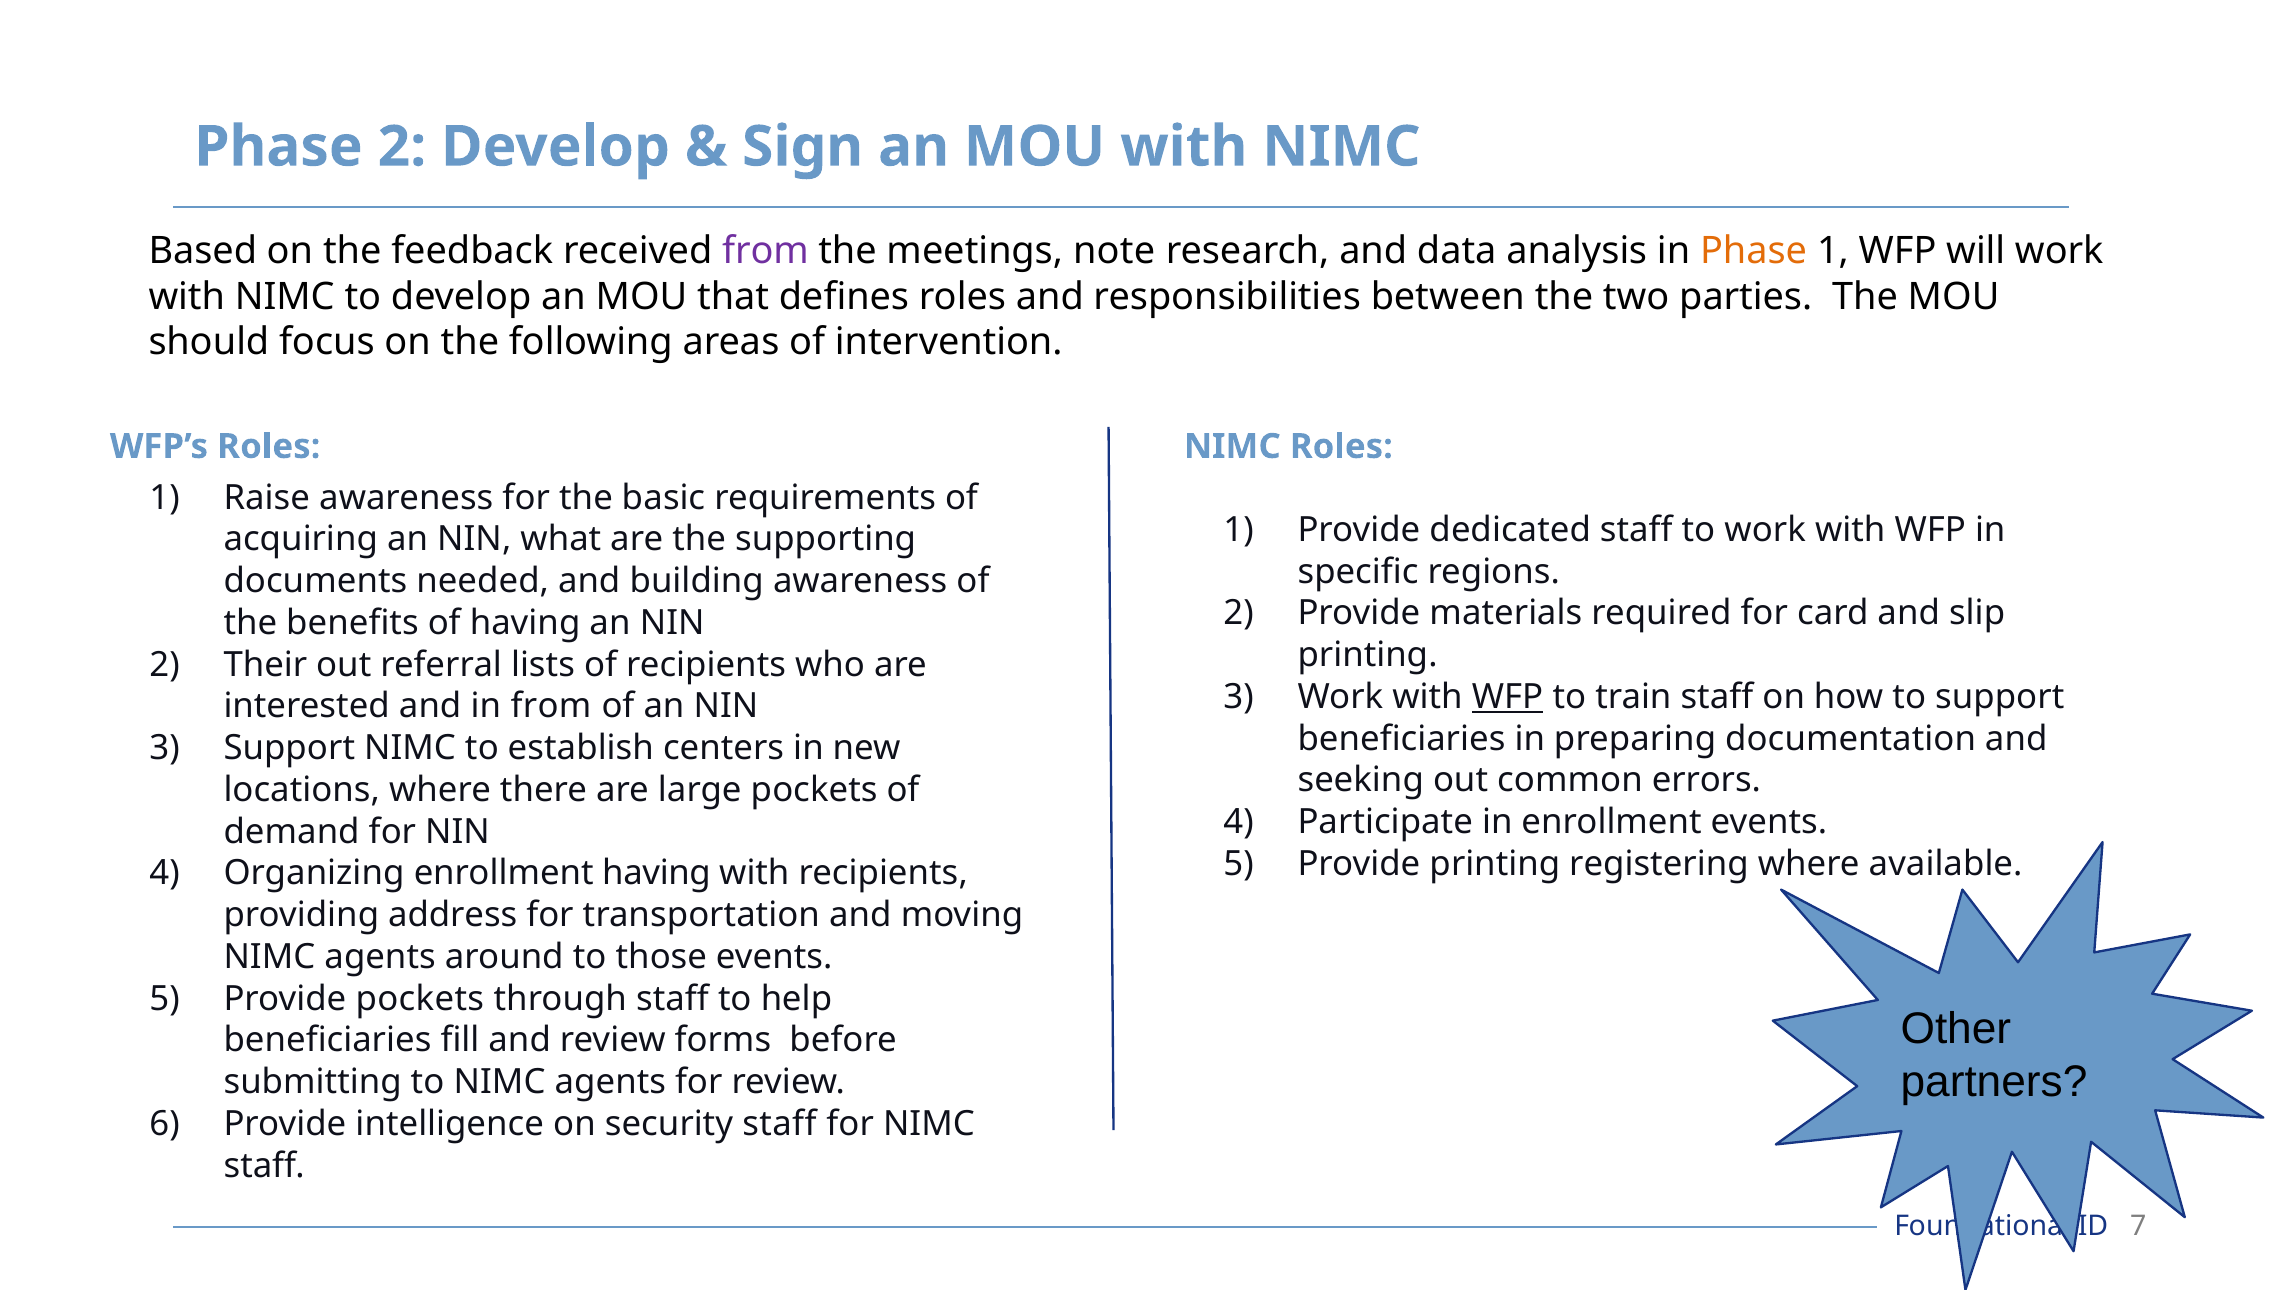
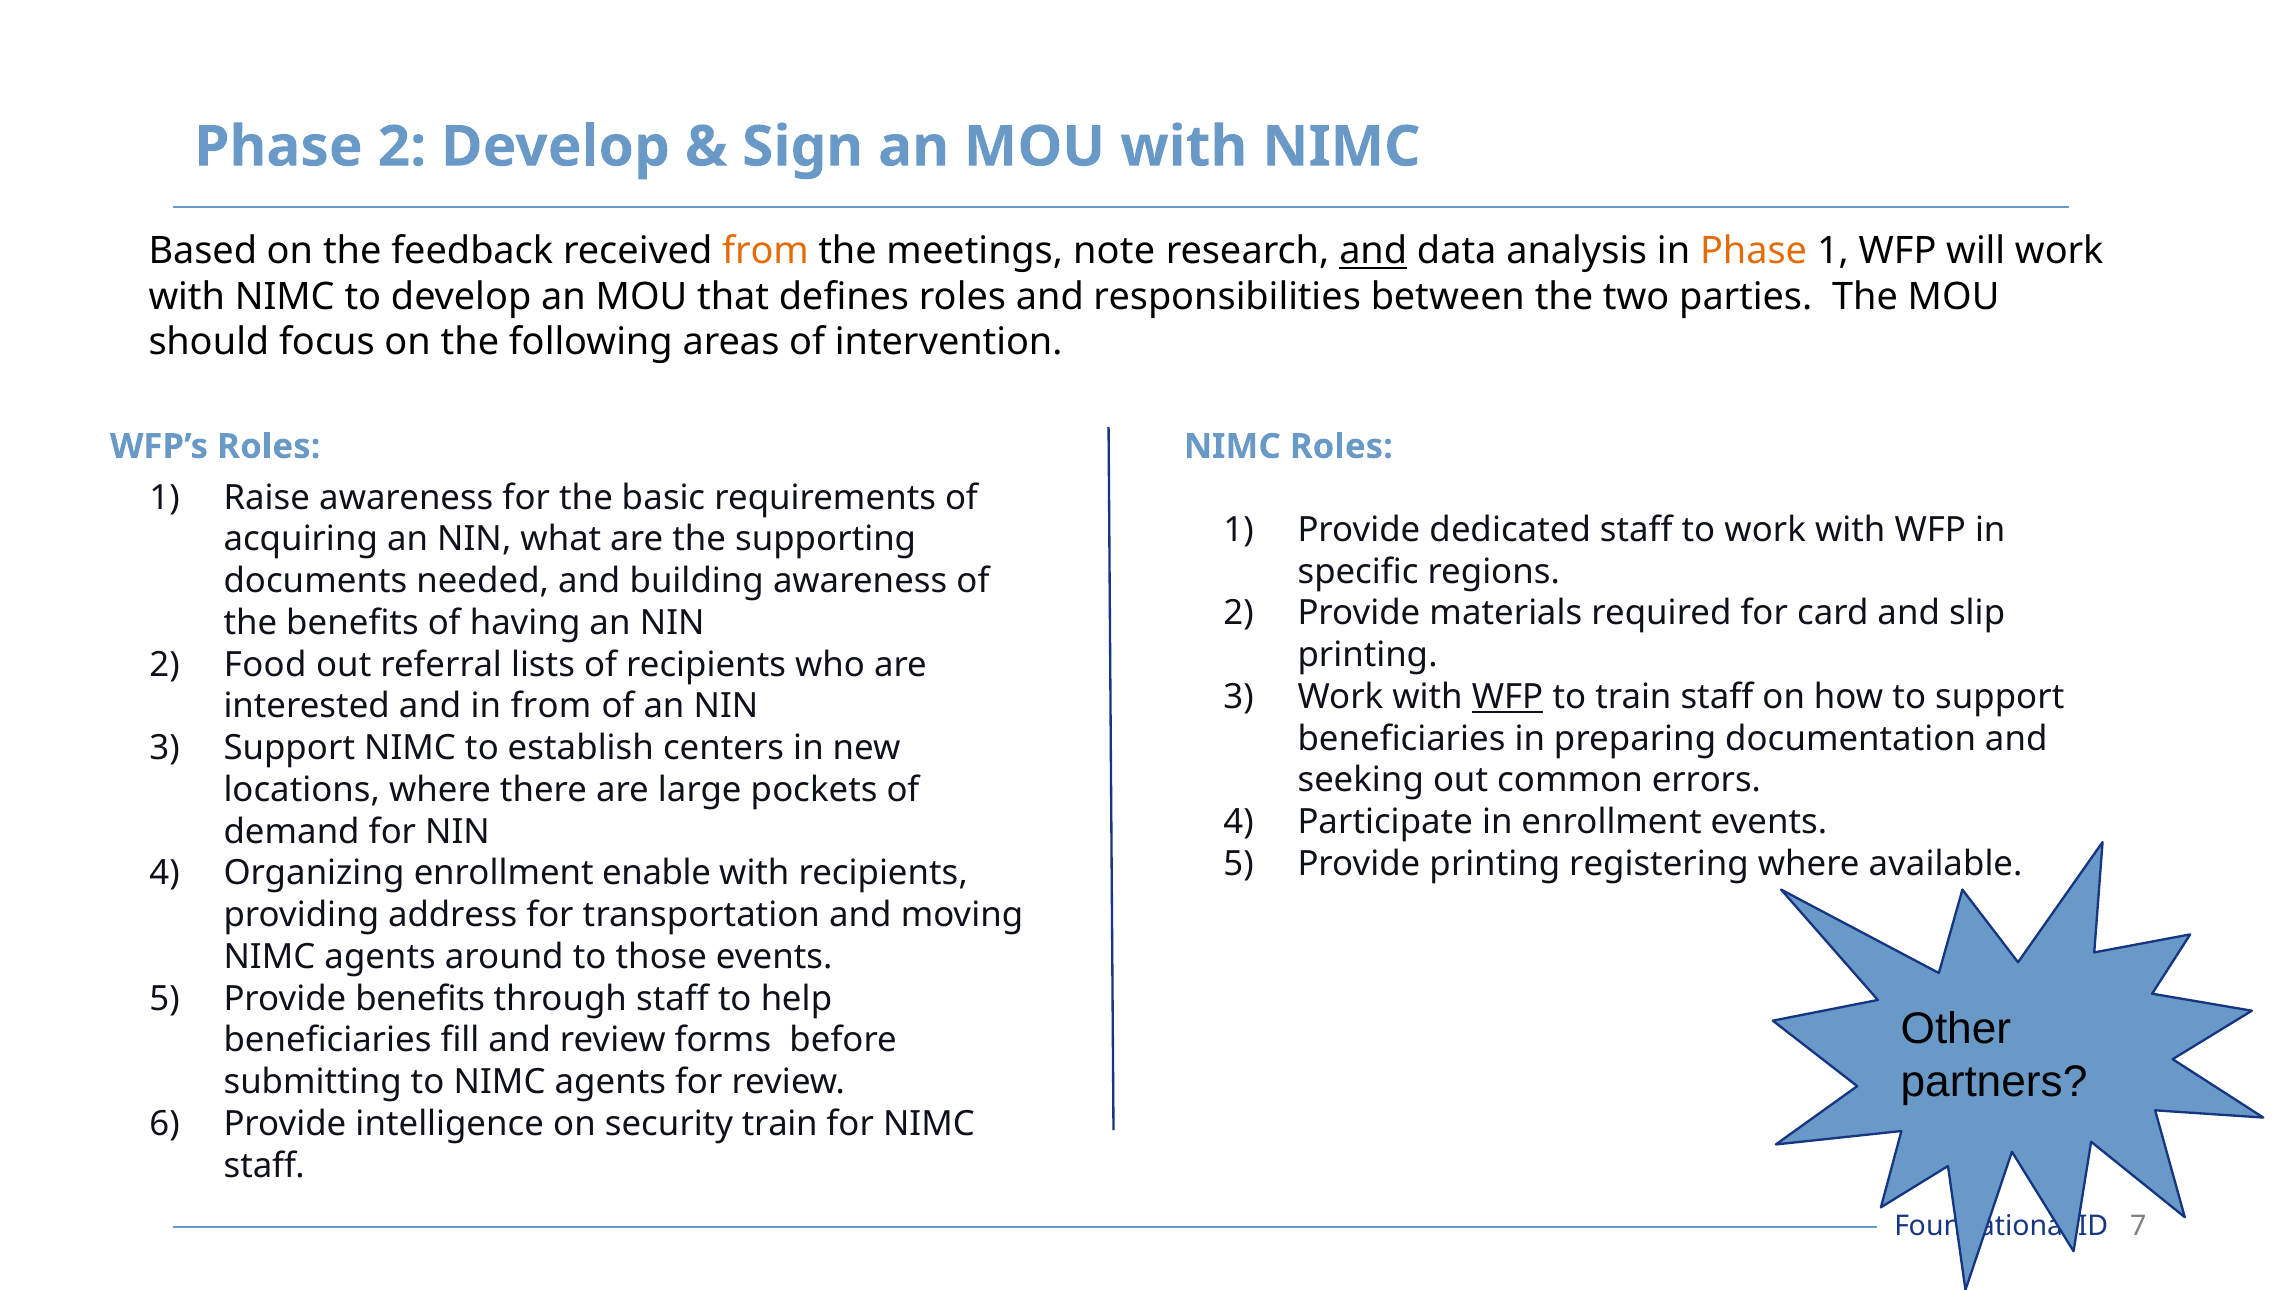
from colour: purple -> orange (765, 251)
and underline: none -> present (1373, 251)
Their: Their -> Food (265, 665)
enrollment having: having -> enable (657, 873)
Provide pockets: pockets -> benefits (420, 999)
security staff: staff -> train (780, 1124)
